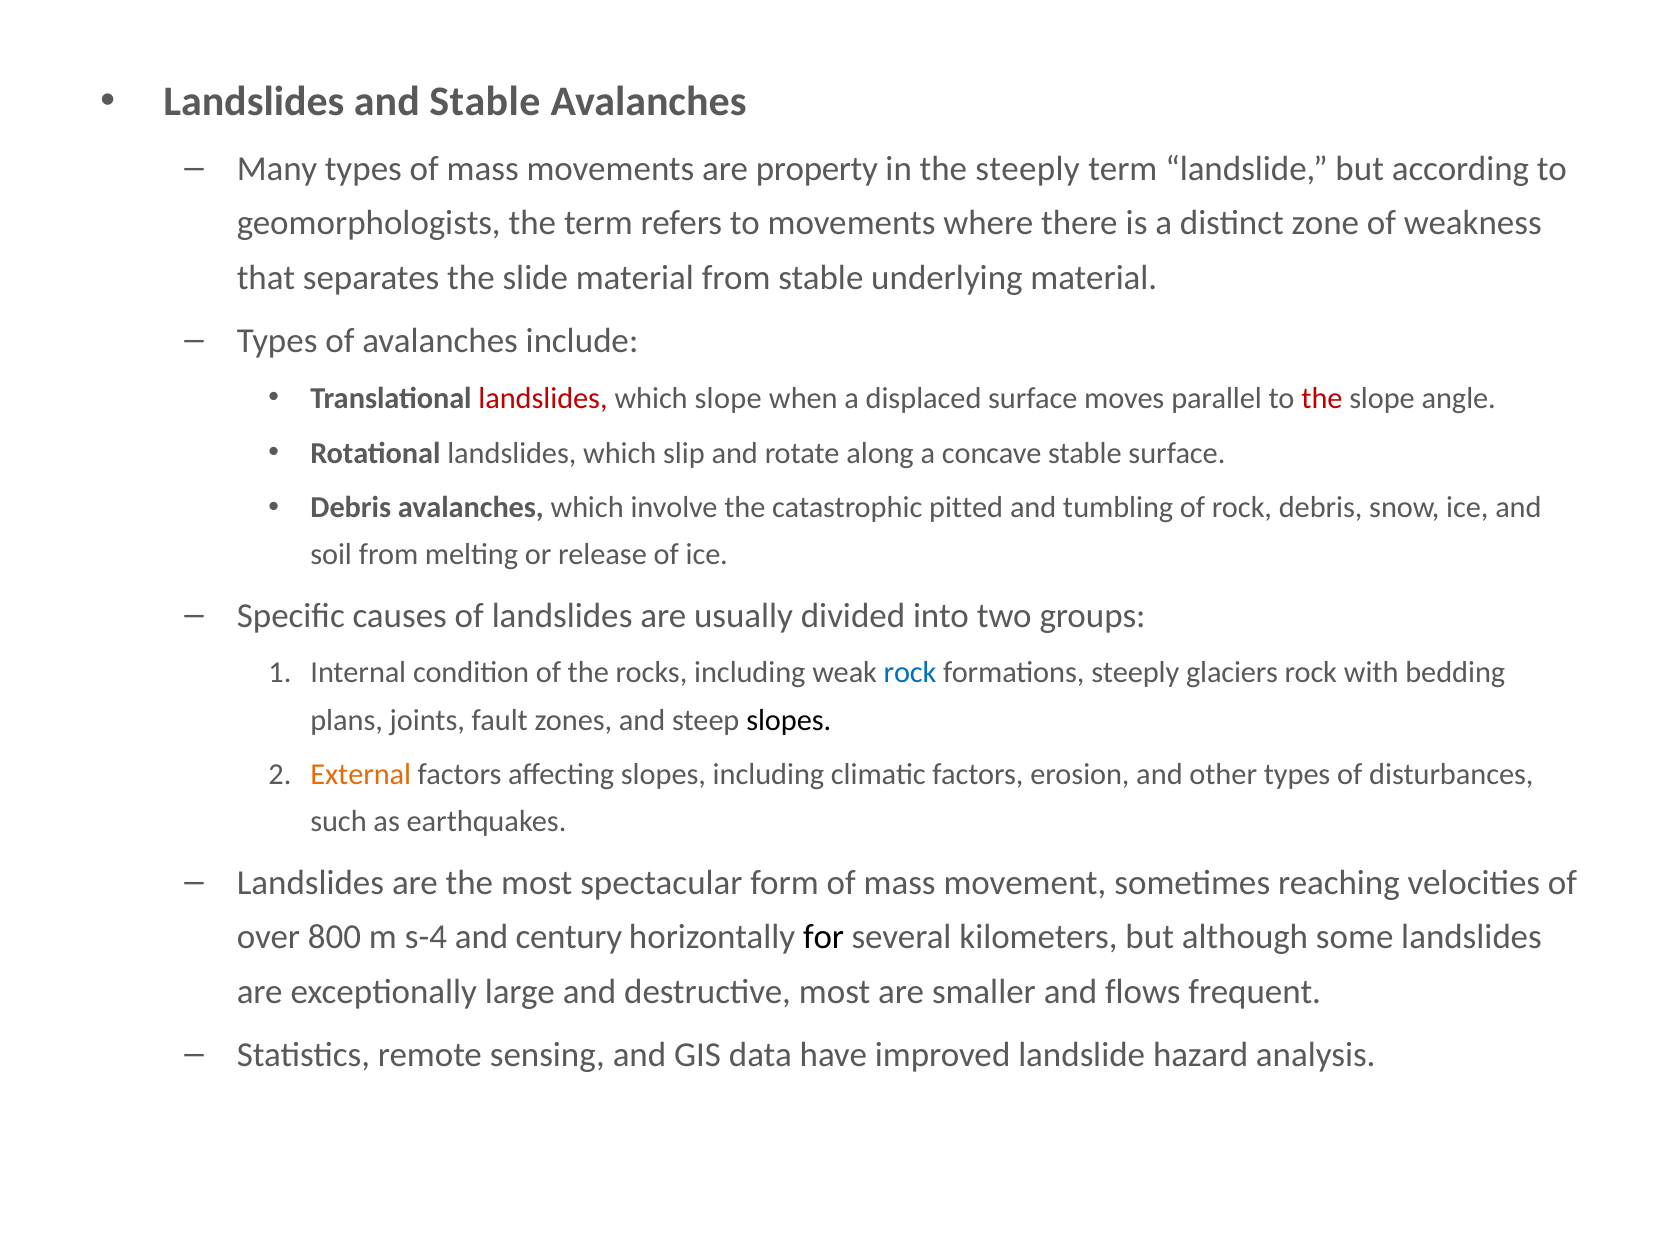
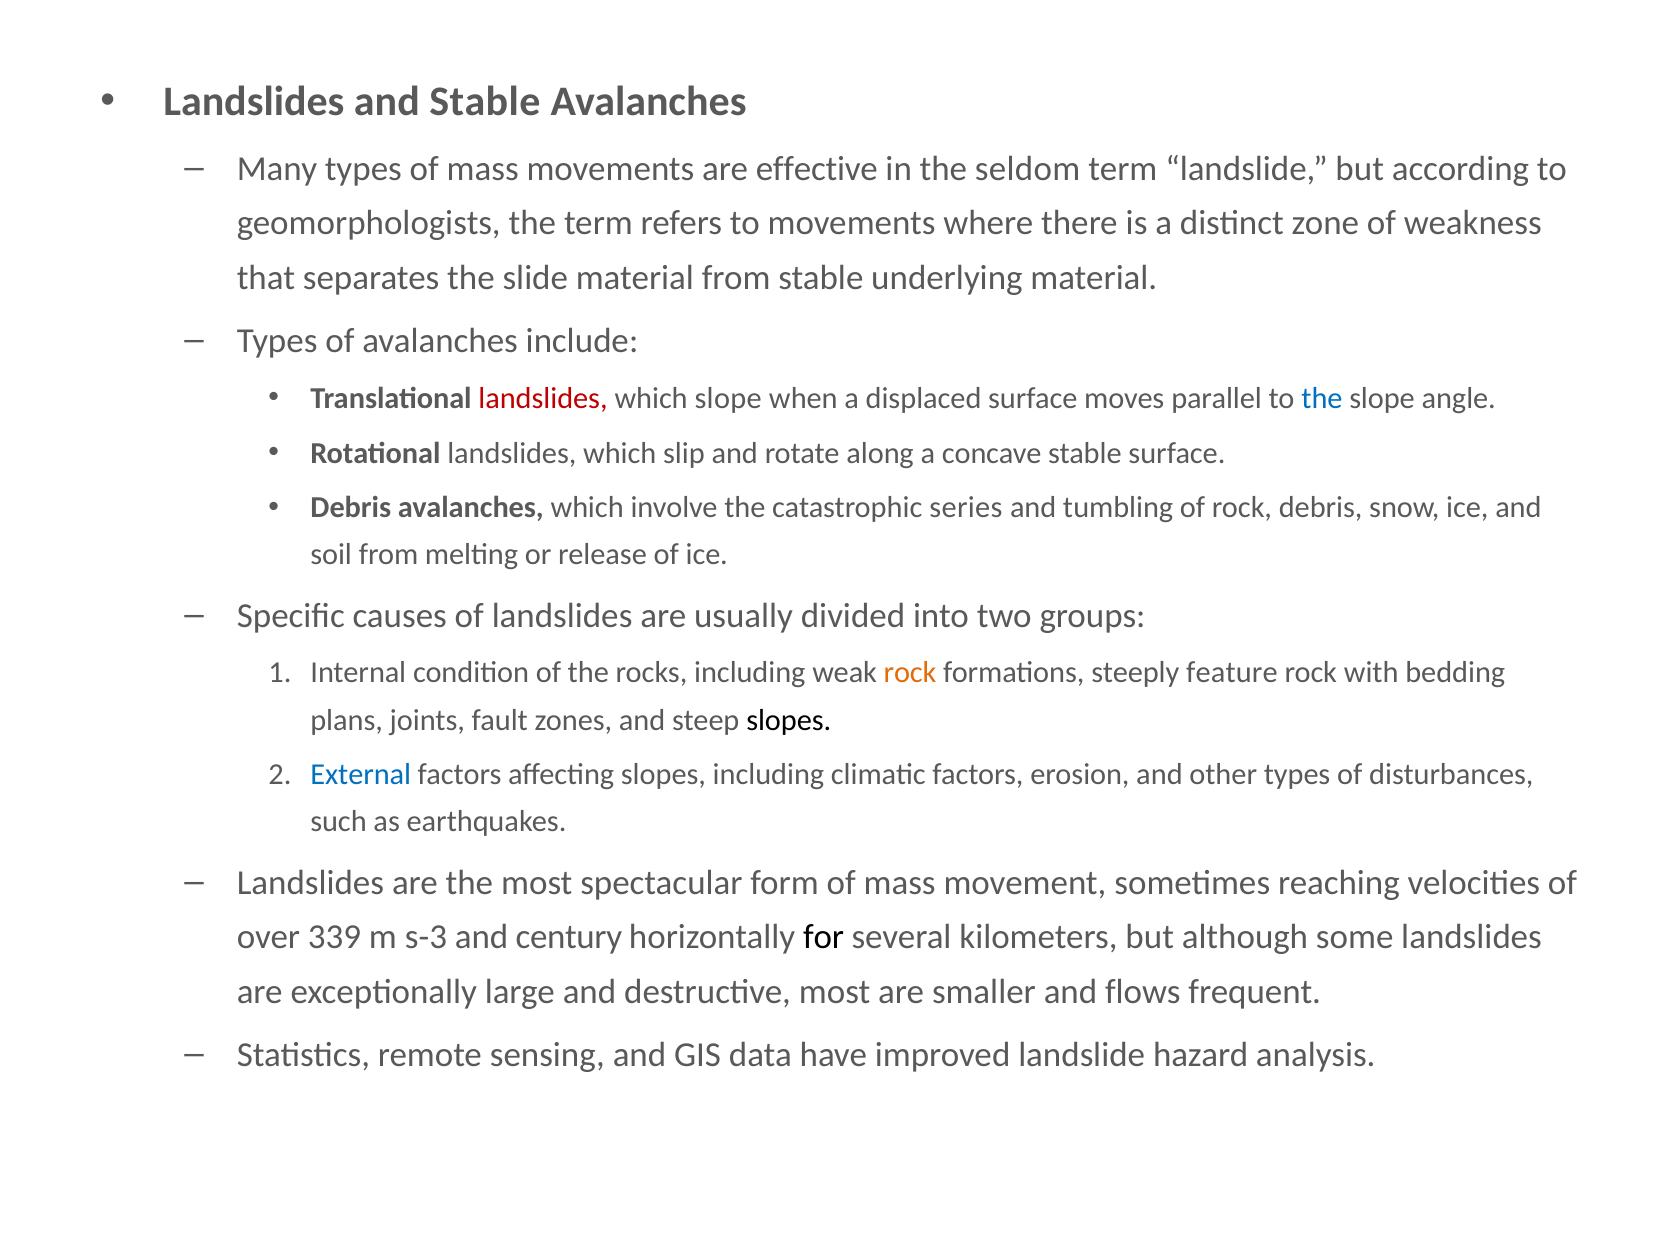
property: property -> effective (817, 169)
the steeply: steeply -> seldom (1028, 169)
the colour: red -> blue (1322, 398)
pitted: pitted -> series (966, 508)
rock colour: blue -> orange (910, 673)
glaciers: glaciers -> feature (1232, 673)
External colour: orange -> blue (361, 775)
800: 800 -> 339 (335, 937)
s-4: s-4 -> s-3 (426, 937)
